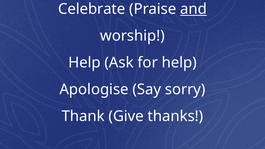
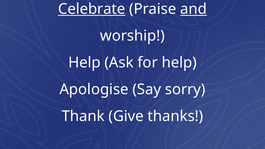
Celebrate underline: none -> present (92, 9)
